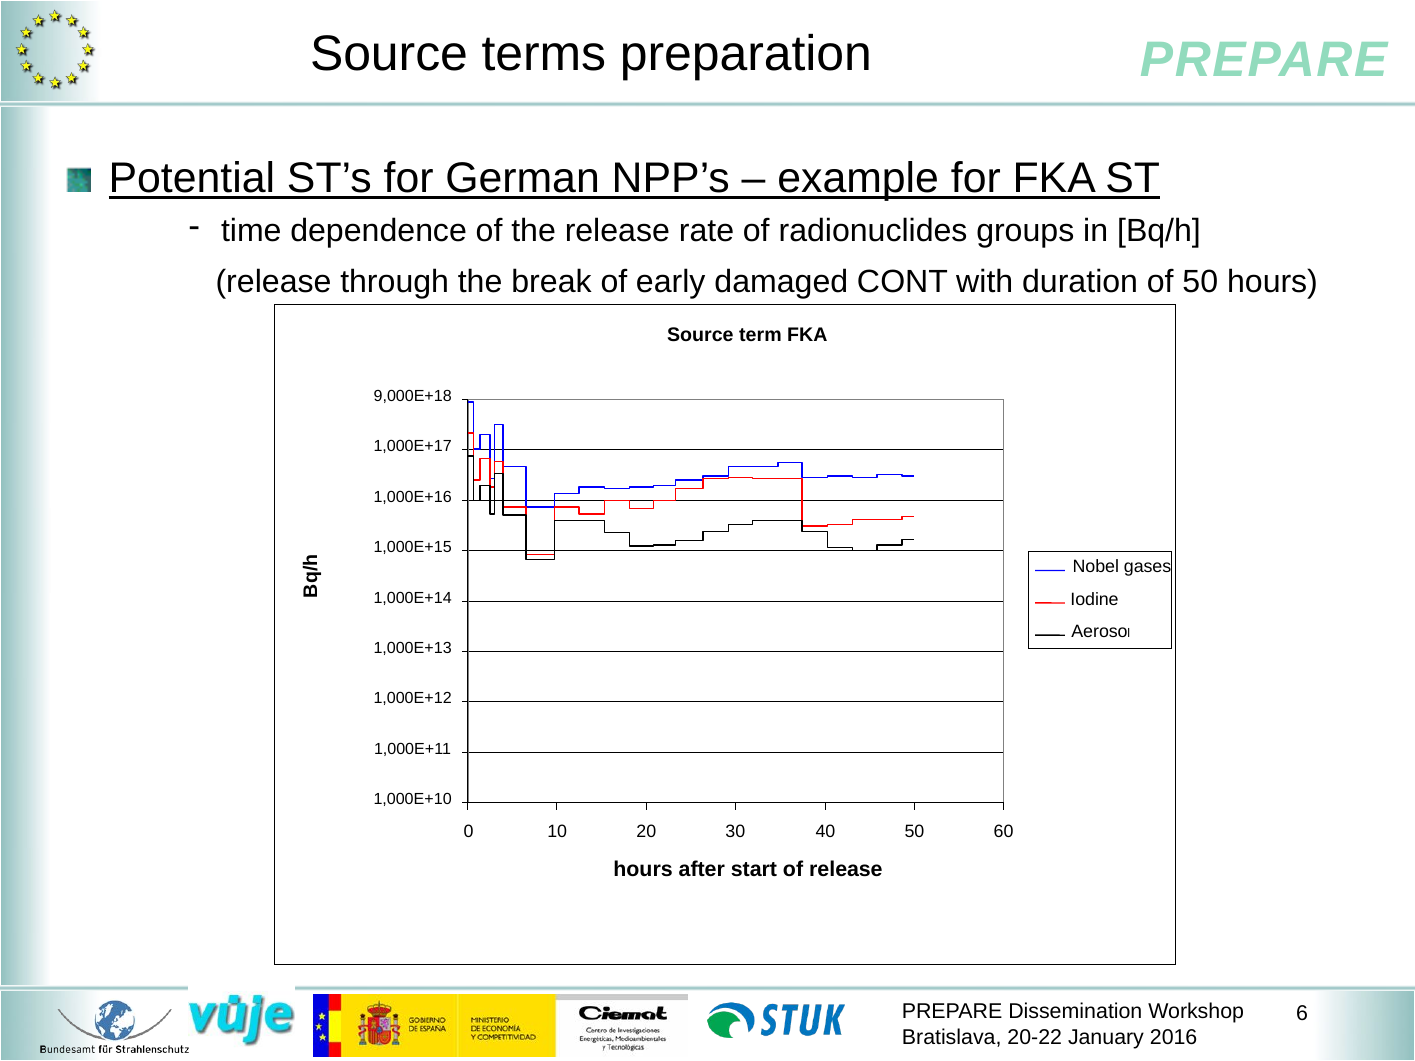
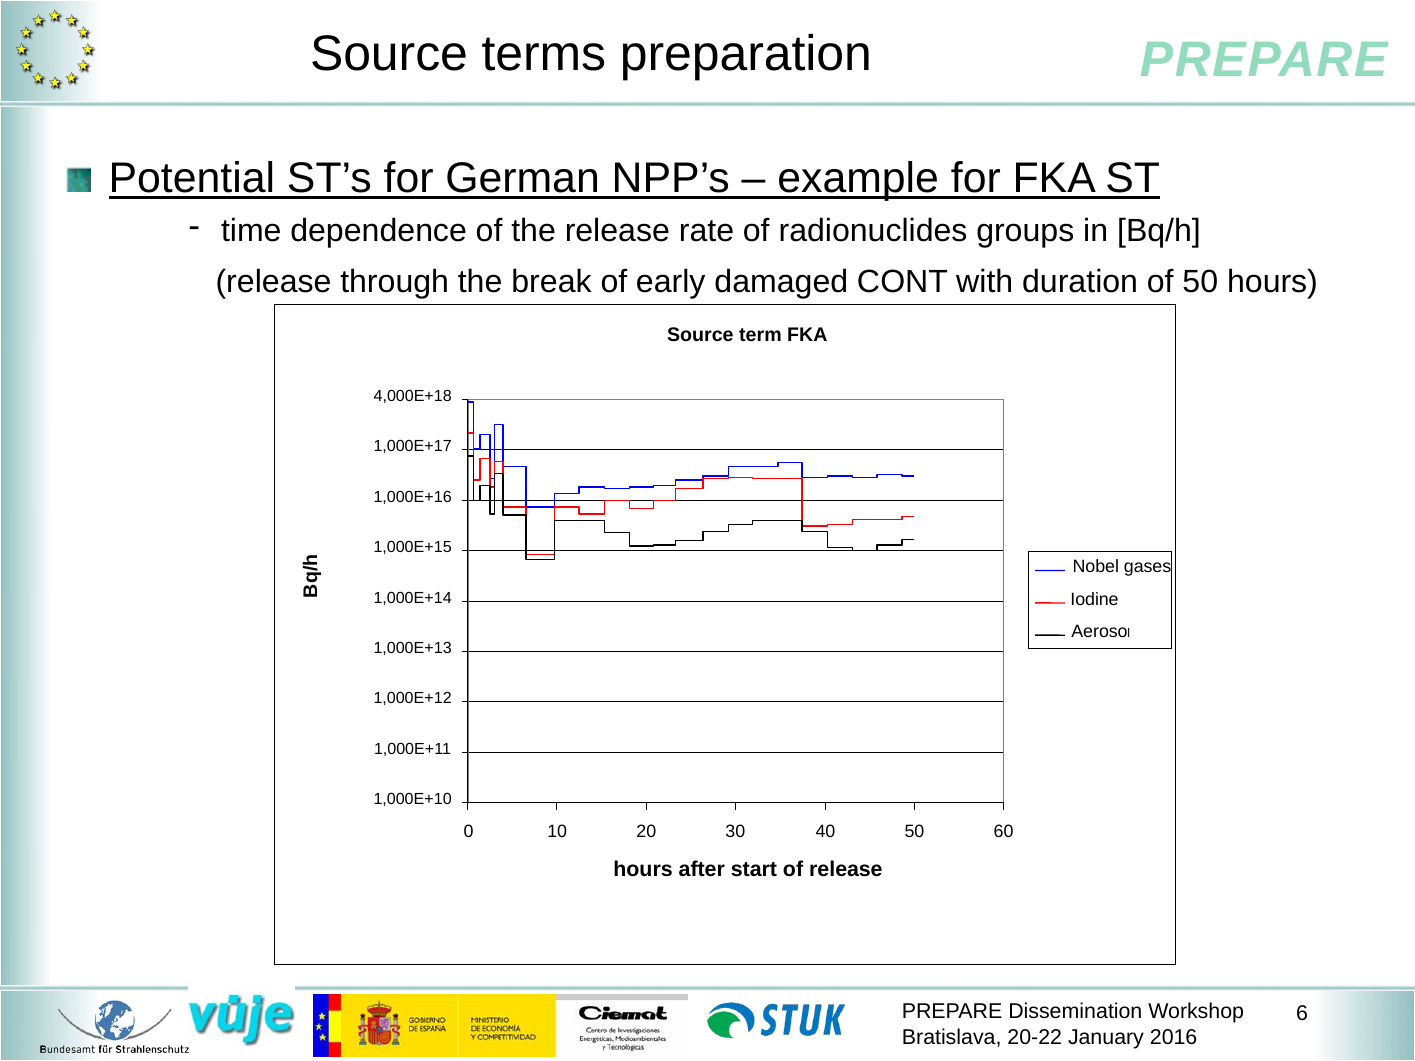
9,000E+18: 9,000E+18 -> 4,000E+18 (413, 396)
